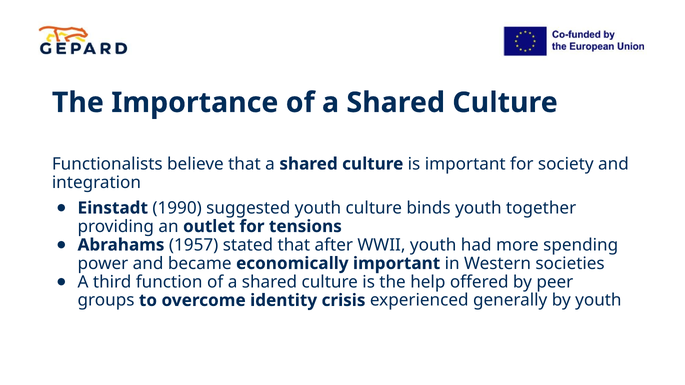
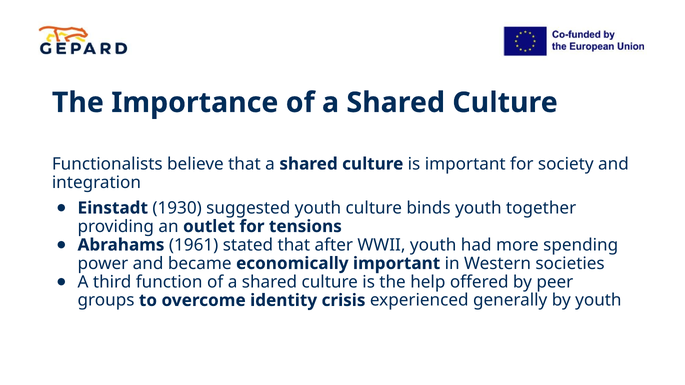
1990: 1990 -> 1930 (177, 208)
1957: 1957 -> 1961 (194, 245)
